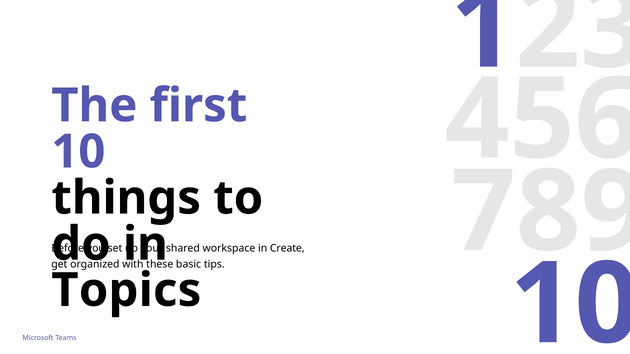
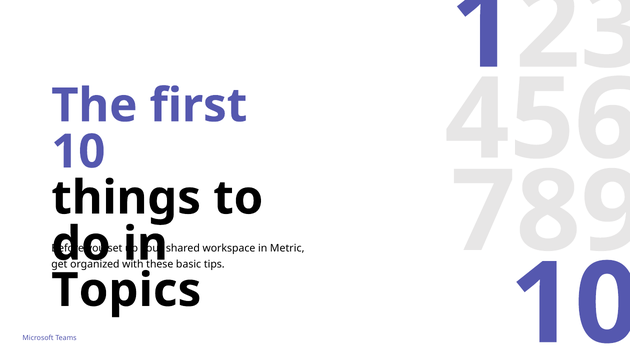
Create: Create -> Metric (287, 248)
